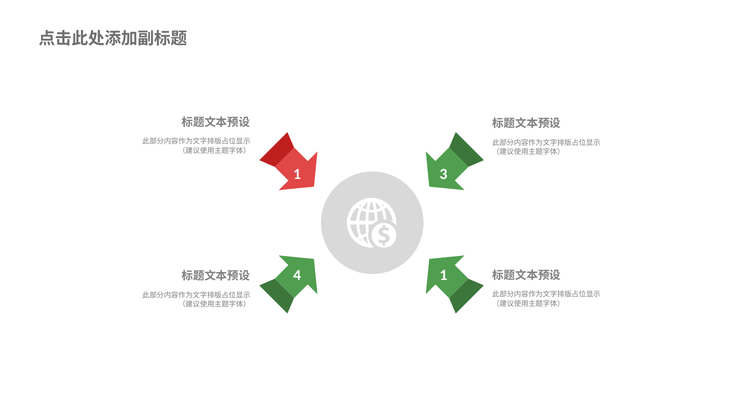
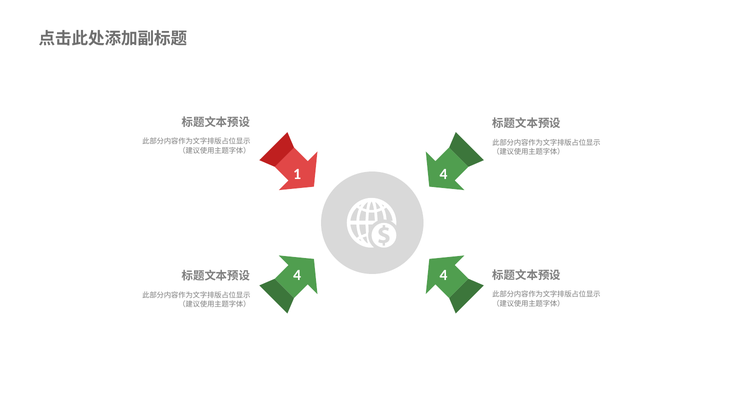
1 3: 3 -> 4 (444, 174)
1: 1 -> 4 (444, 275)
